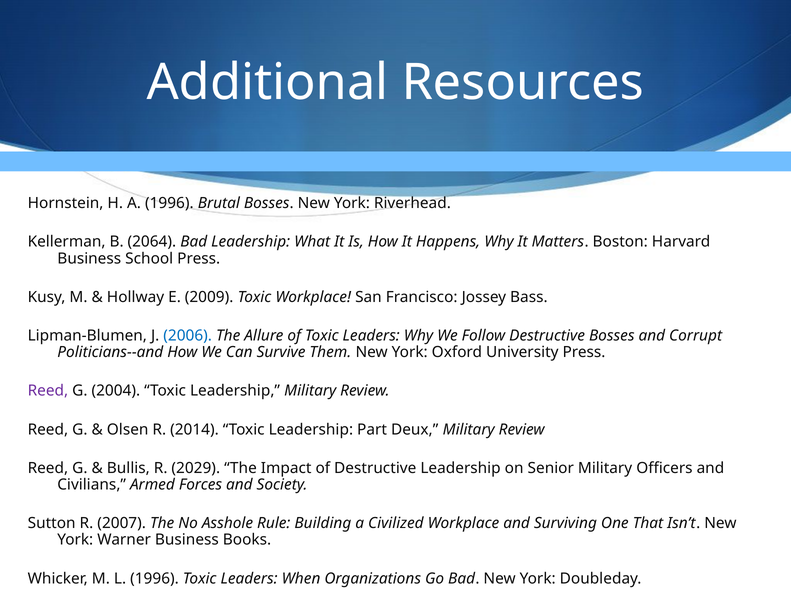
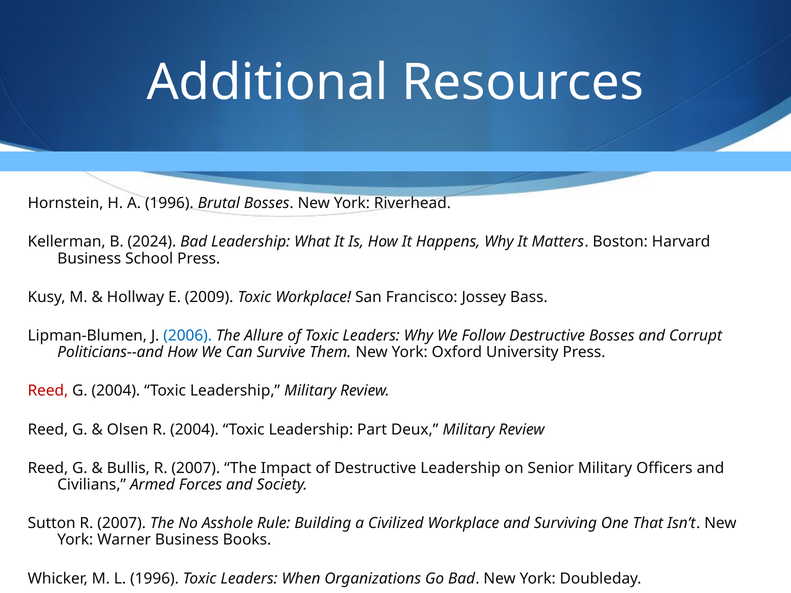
2064: 2064 -> 2024 (152, 242)
Reed colour: purple -> red (48, 391)
R 2014: 2014 -> 2004 (194, 430)
Bullis R 2029: 2029 -> 2007 (196, 468)
